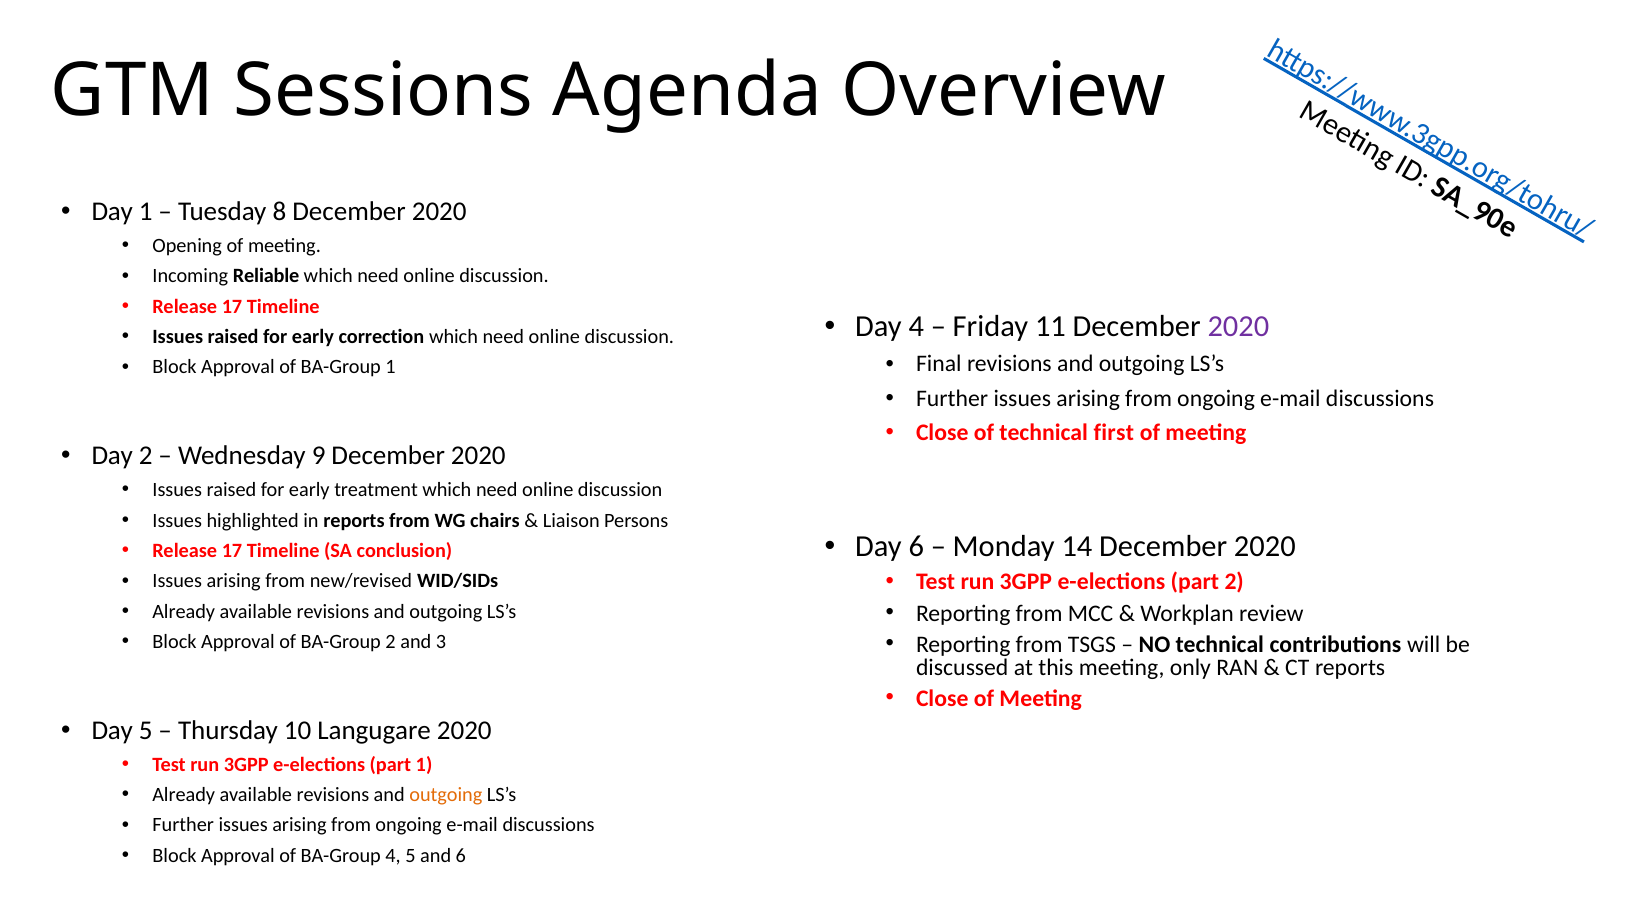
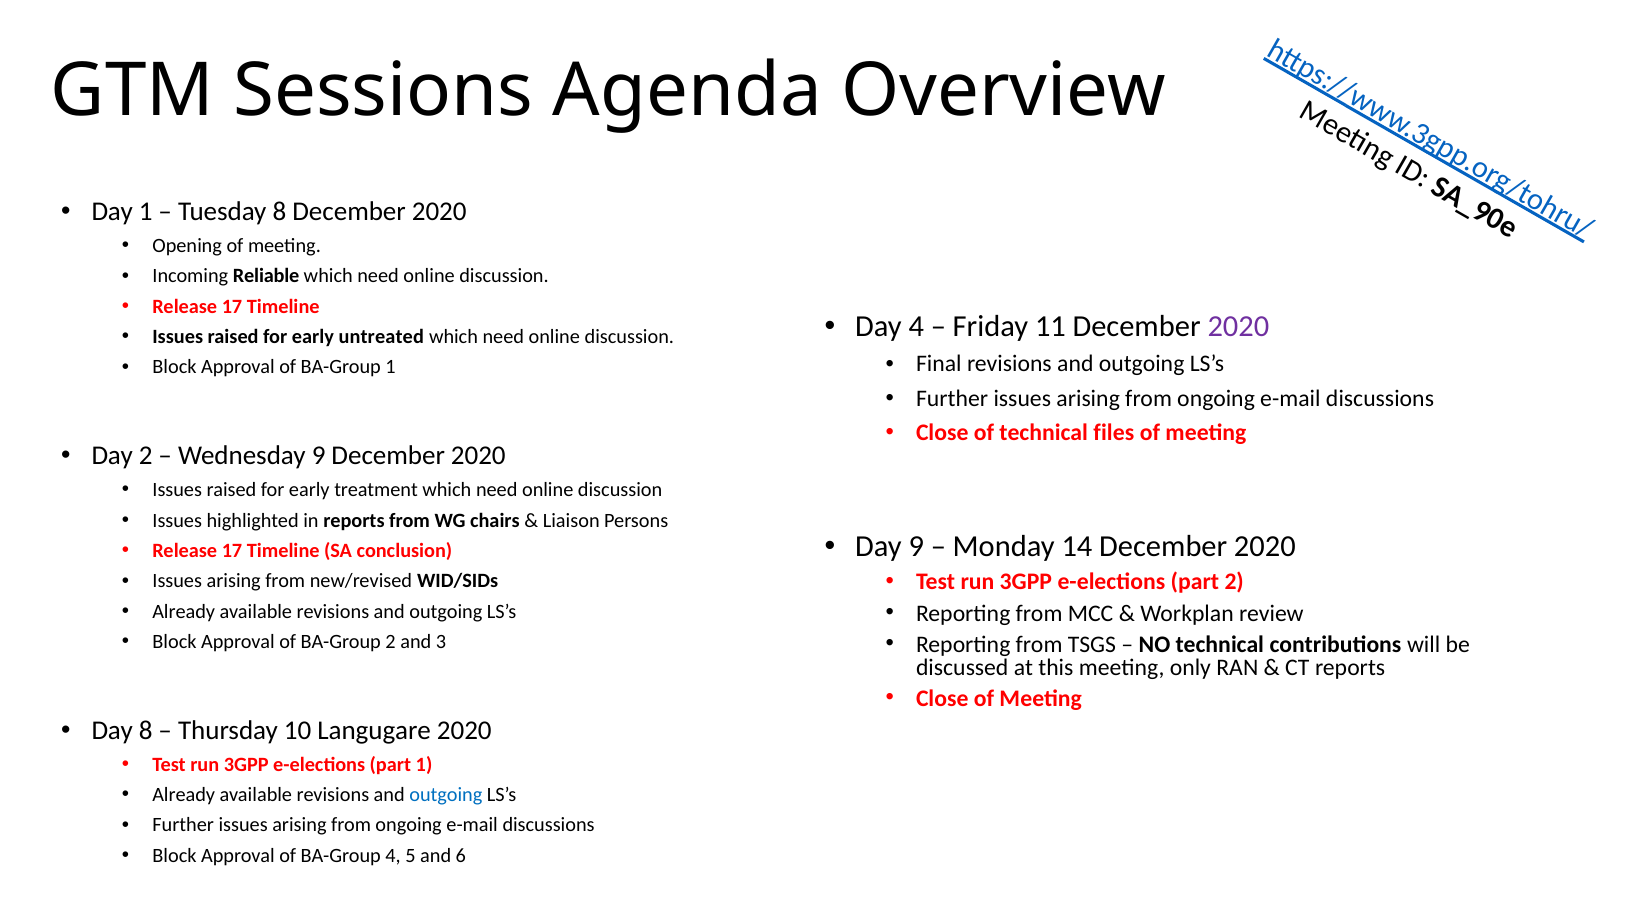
correction: correction -> untreated (381, 337)
first: first -> files (1114, 432)
Day 6: 6 -> 9 (916, 547)
Day 5: 5 -> 8 (146, 730)
outgoing colour: orange -> blue (446, 795)
